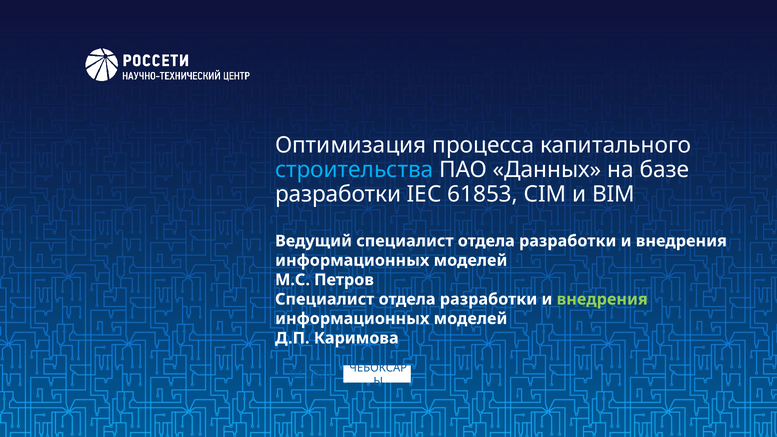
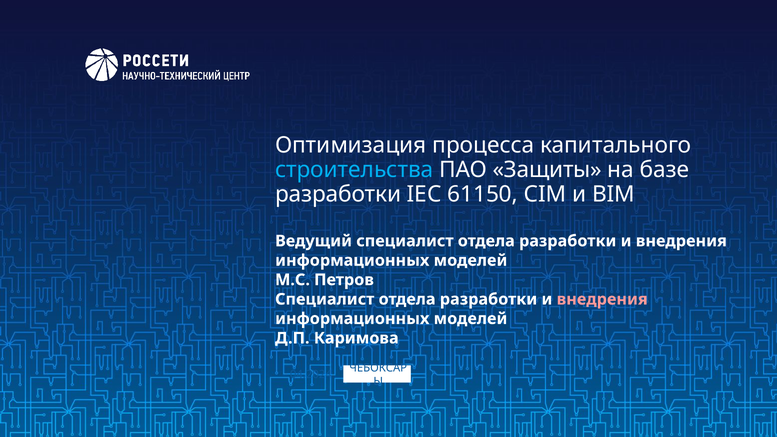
Данных: Данных -> Защиты (547, 170)
61853: 61853 -> 61150 (483, 194)
внедрения colour: light green -> pink (602, 299)
